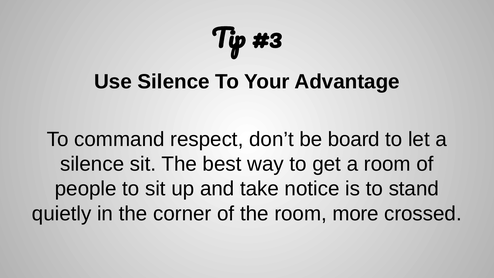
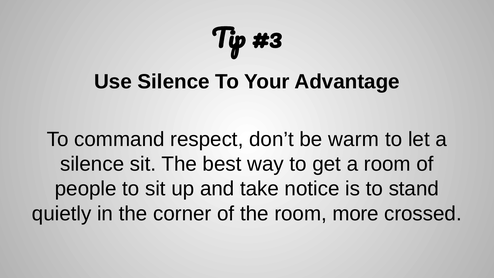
board: board -> warm (354, 139)
